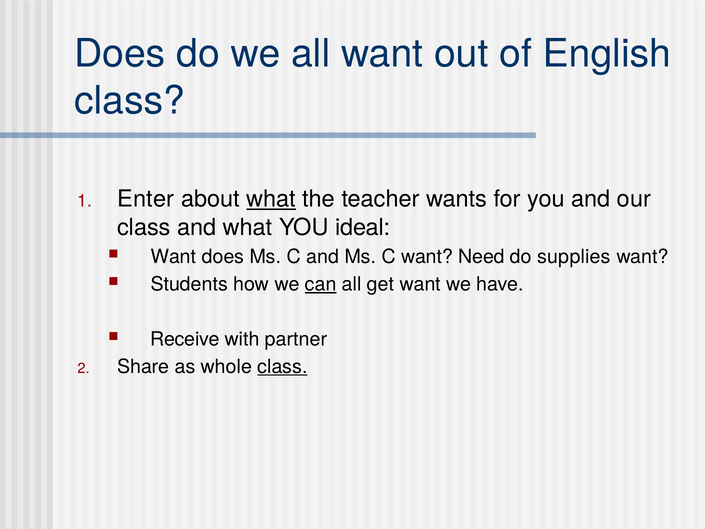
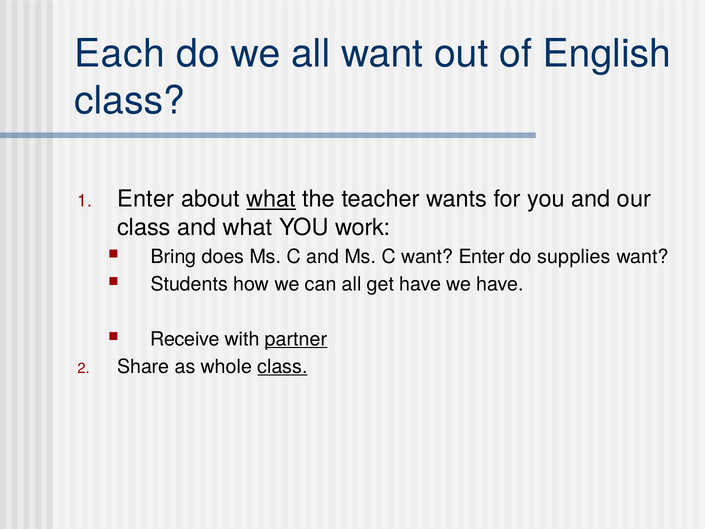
Does: Does -> Each (120, 54)
ideal: ideal -> work (363, 227)
Want: Want -> Bring (173, 257)
want Need: Need -> Enter (482, 257)
can underline: present -> none (321, 284)
get want: want -> have (420, 284)
partner underline: none -> present (296, 339)
